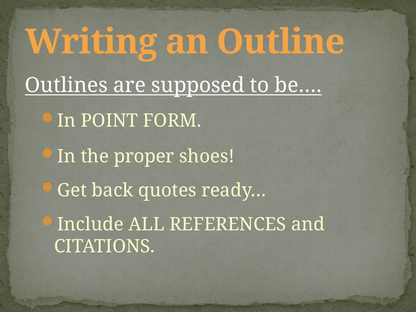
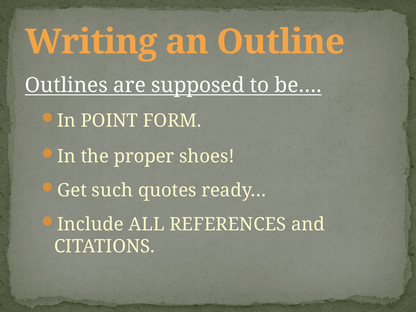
back: back -> such (112, 190)
